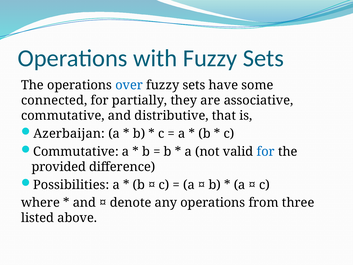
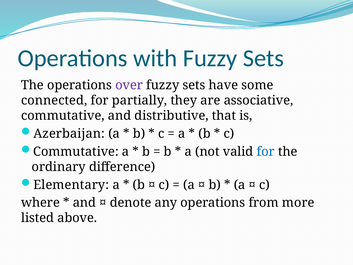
over colour: blue -> purple (129, 85)
provided: provided -> ordinary (59, 167)
Possibilities: Possibilities -> Elementary (71, 185)
three: three -> more (298, 202)
